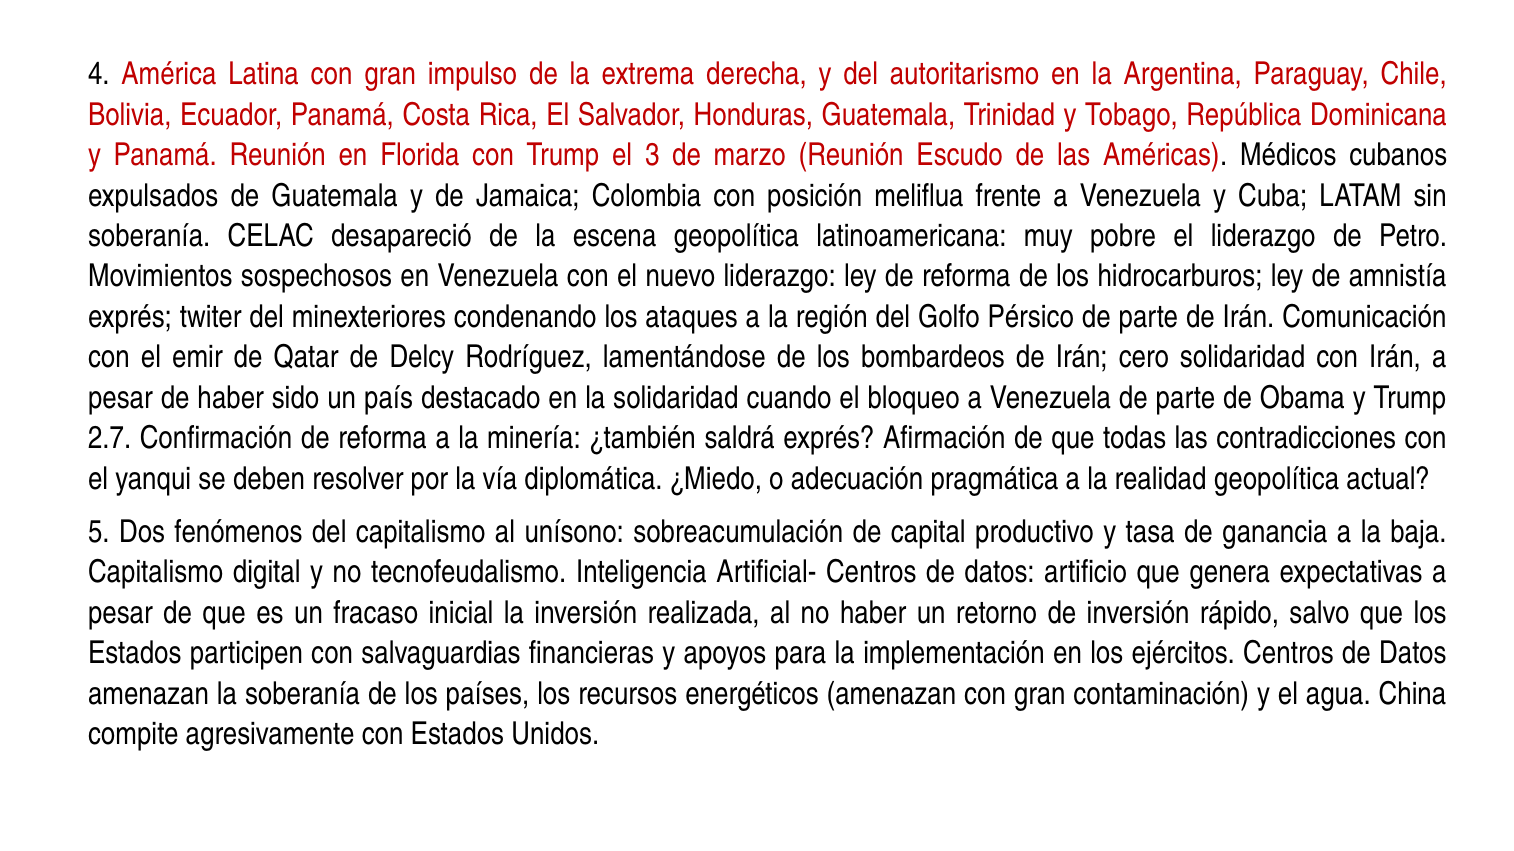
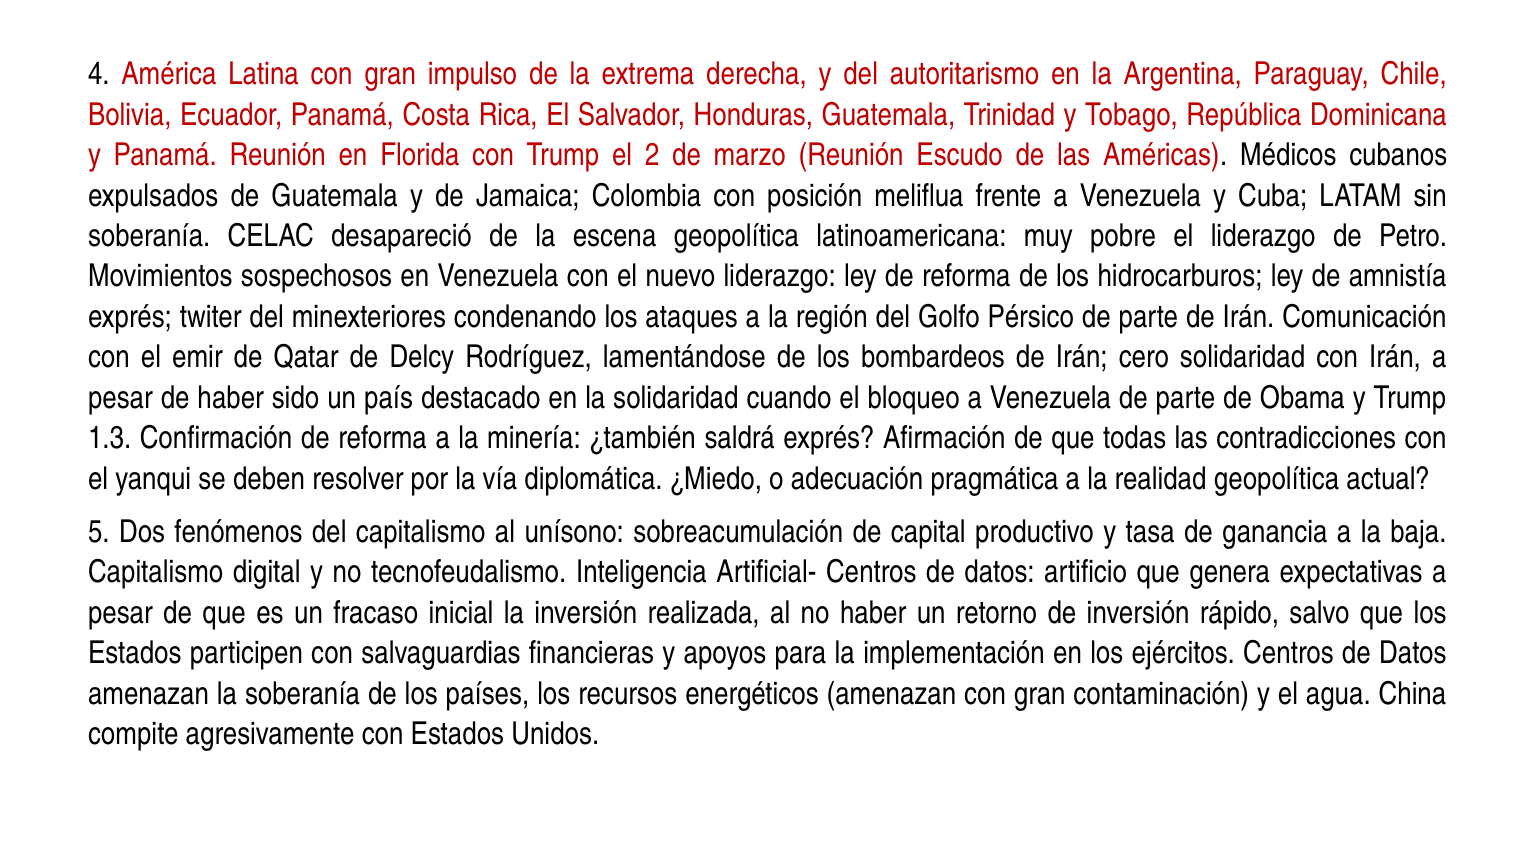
3: 3 -> 2 (652, 155)
2.7: 2.7 -> 1.3 (110, 439)
